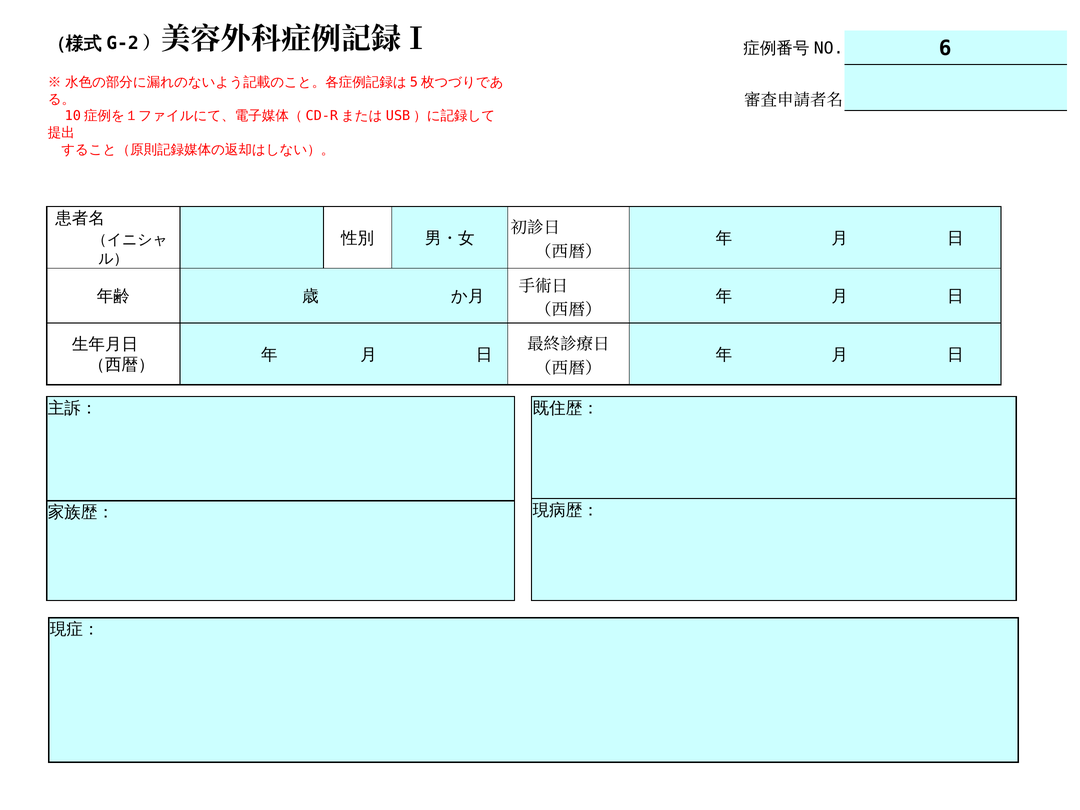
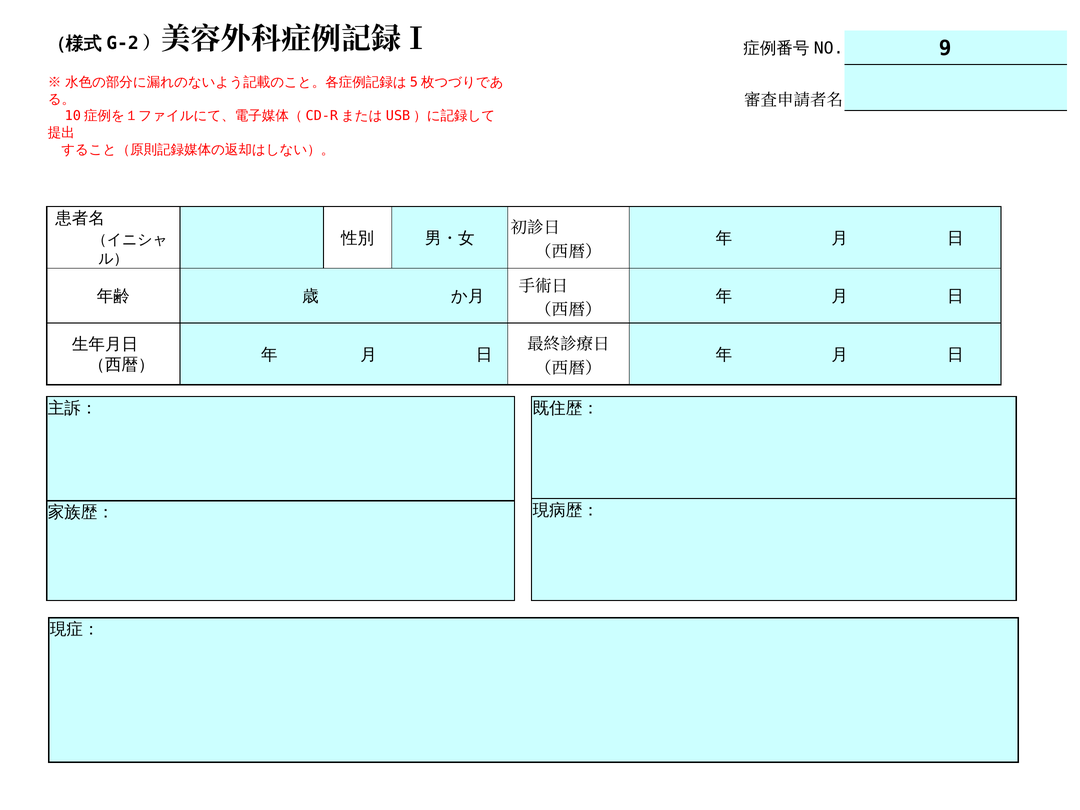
6: 6 -> 9 (945, 49)
